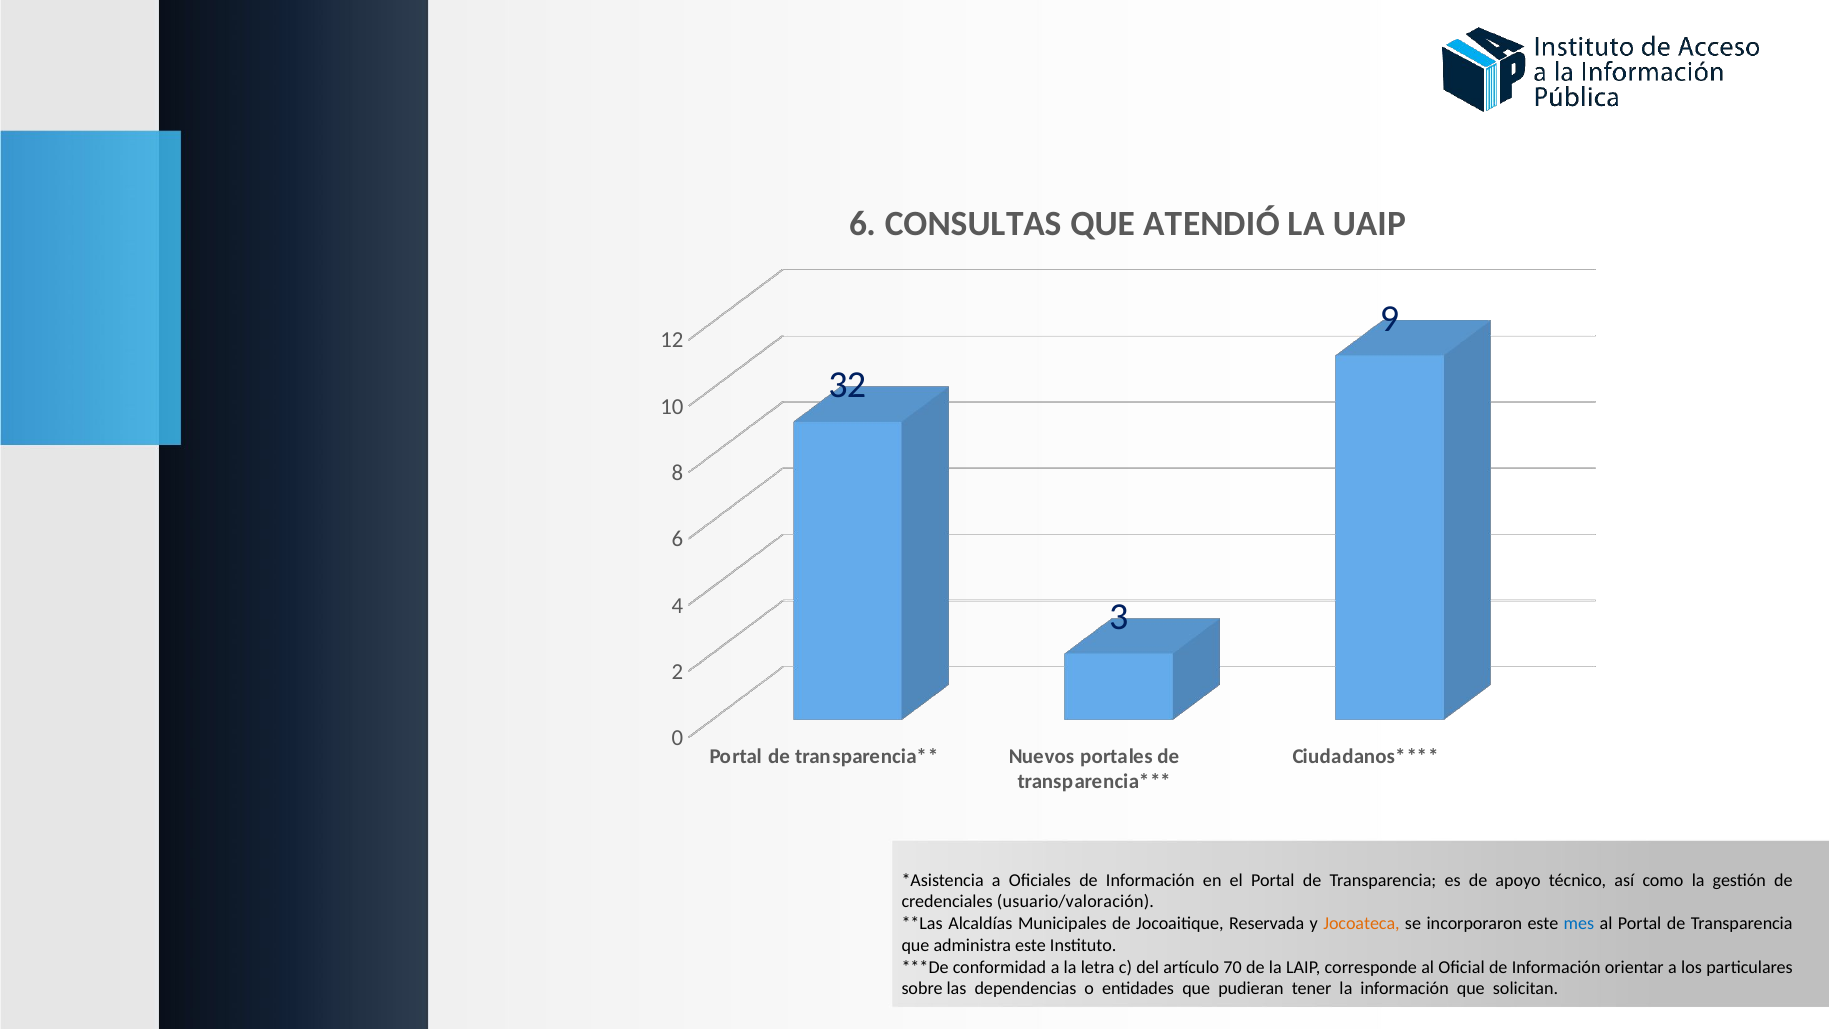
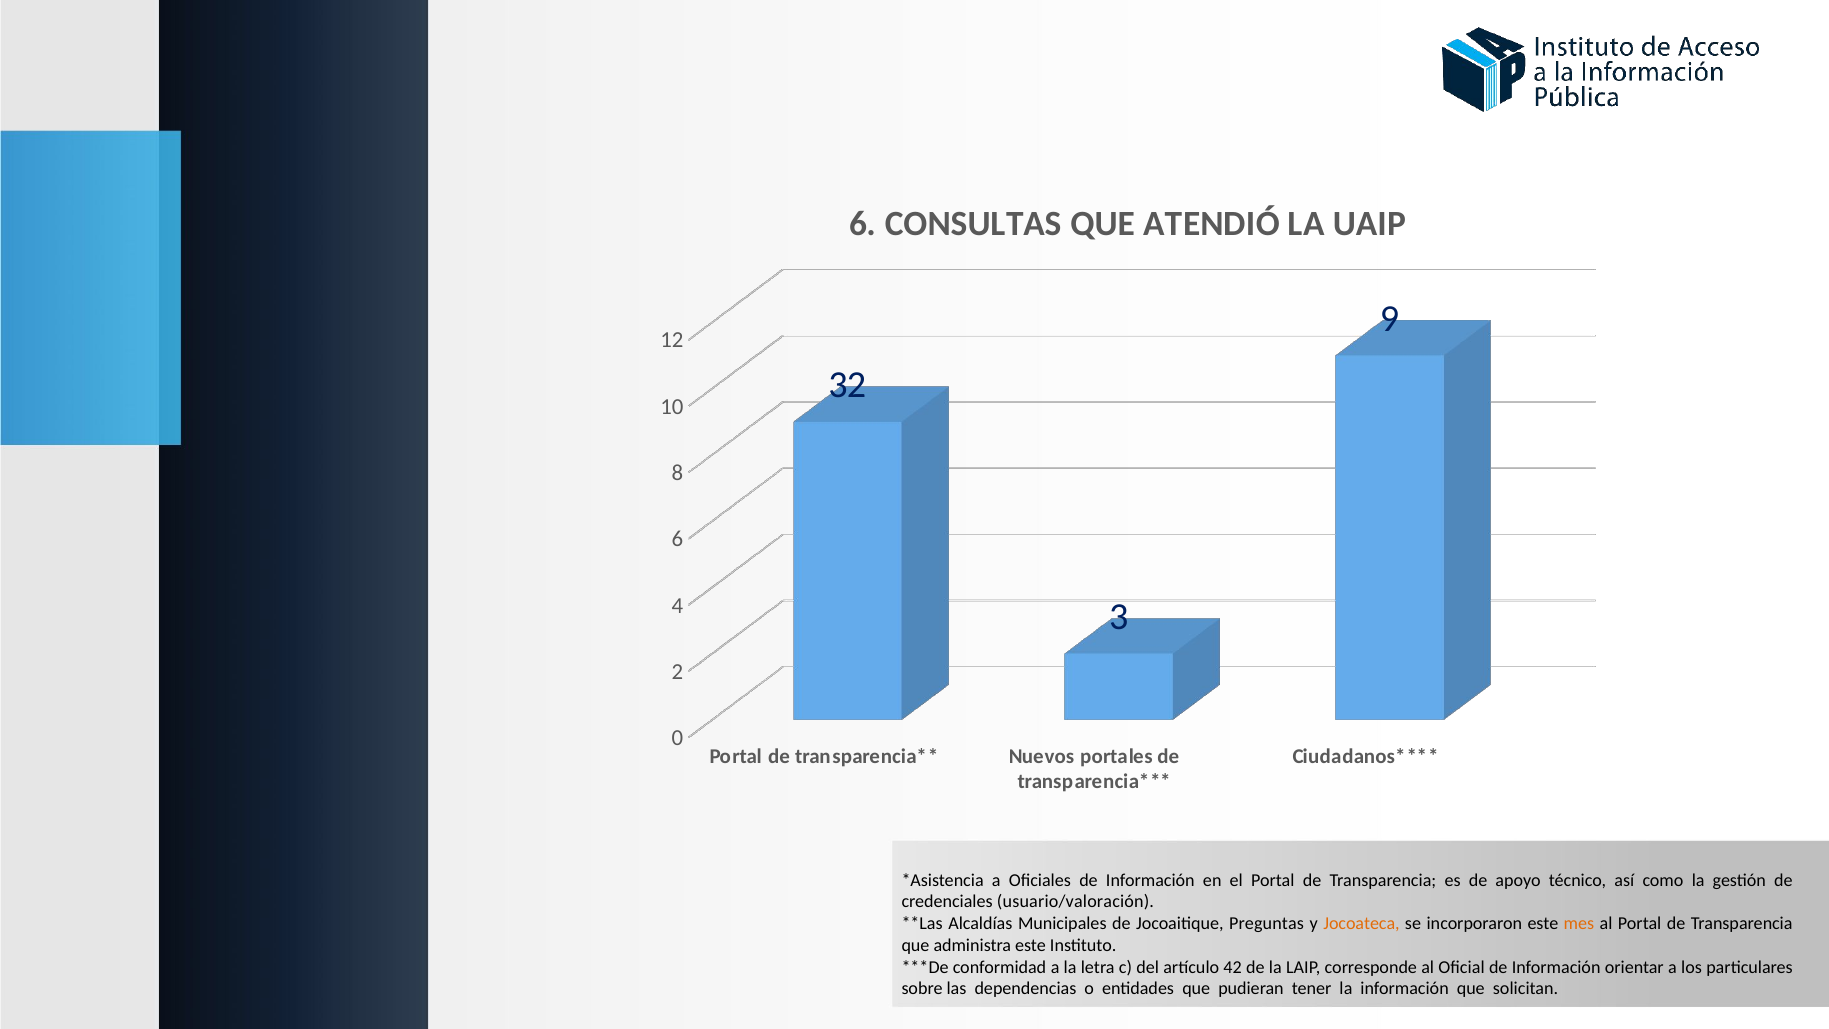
Reservada: Reservada -> Preguntas (1267, 923)
mes colour: blue -> orange (1579, 923)
70: 70 -> 42 (1233, 967)
